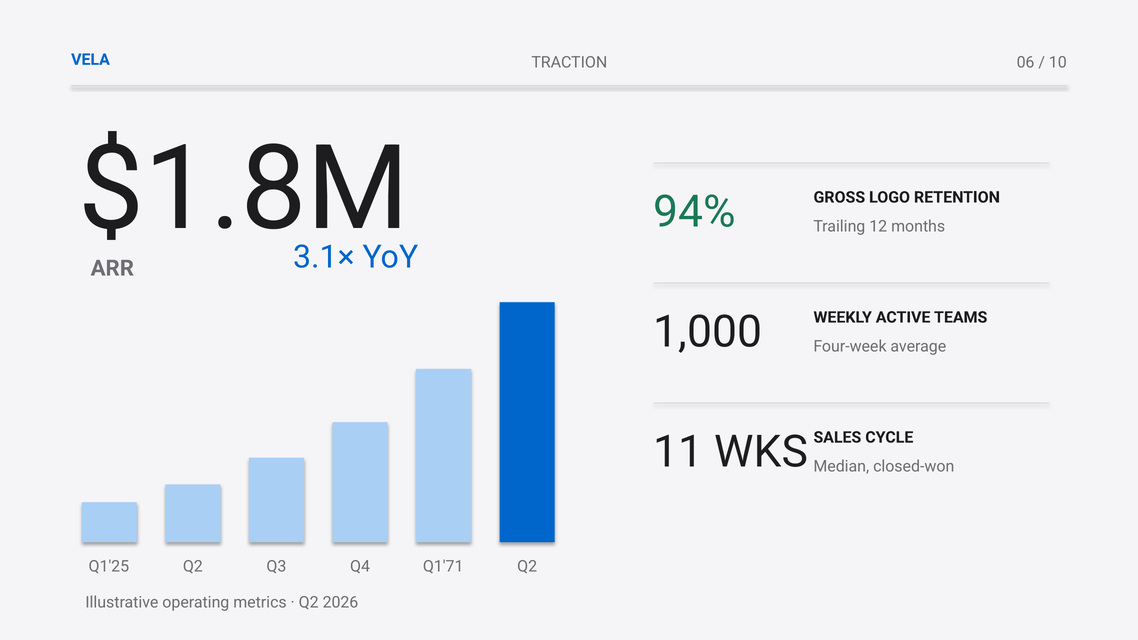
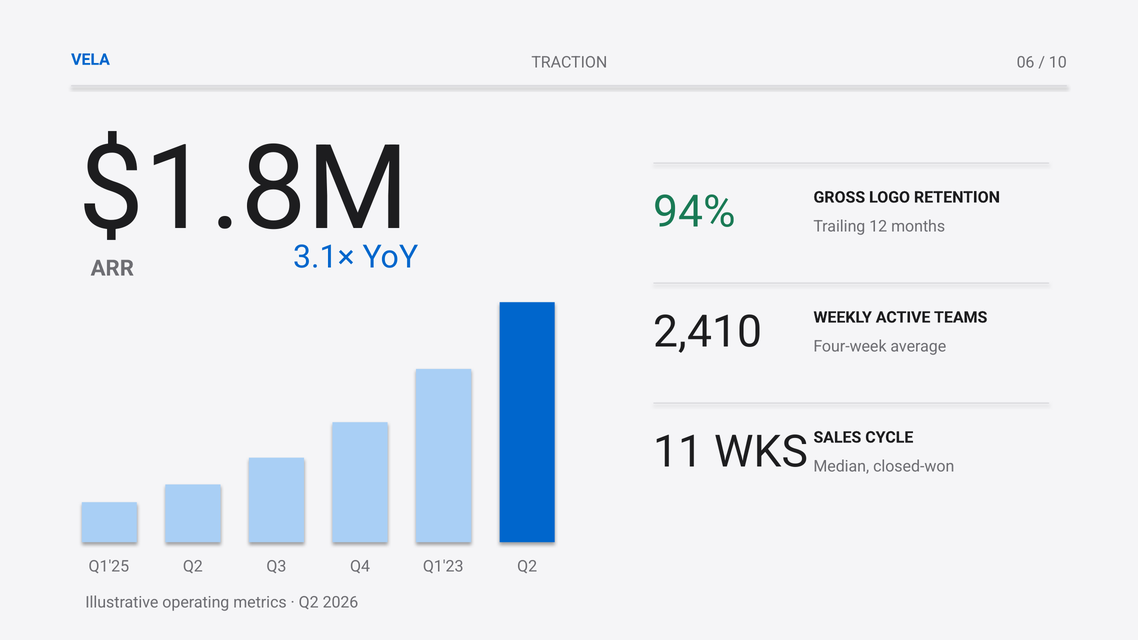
1,000: 1,000 -> 2,410 (708, 332)
Q1'71: Q1'71 -> Q1'23 (443, 566)
